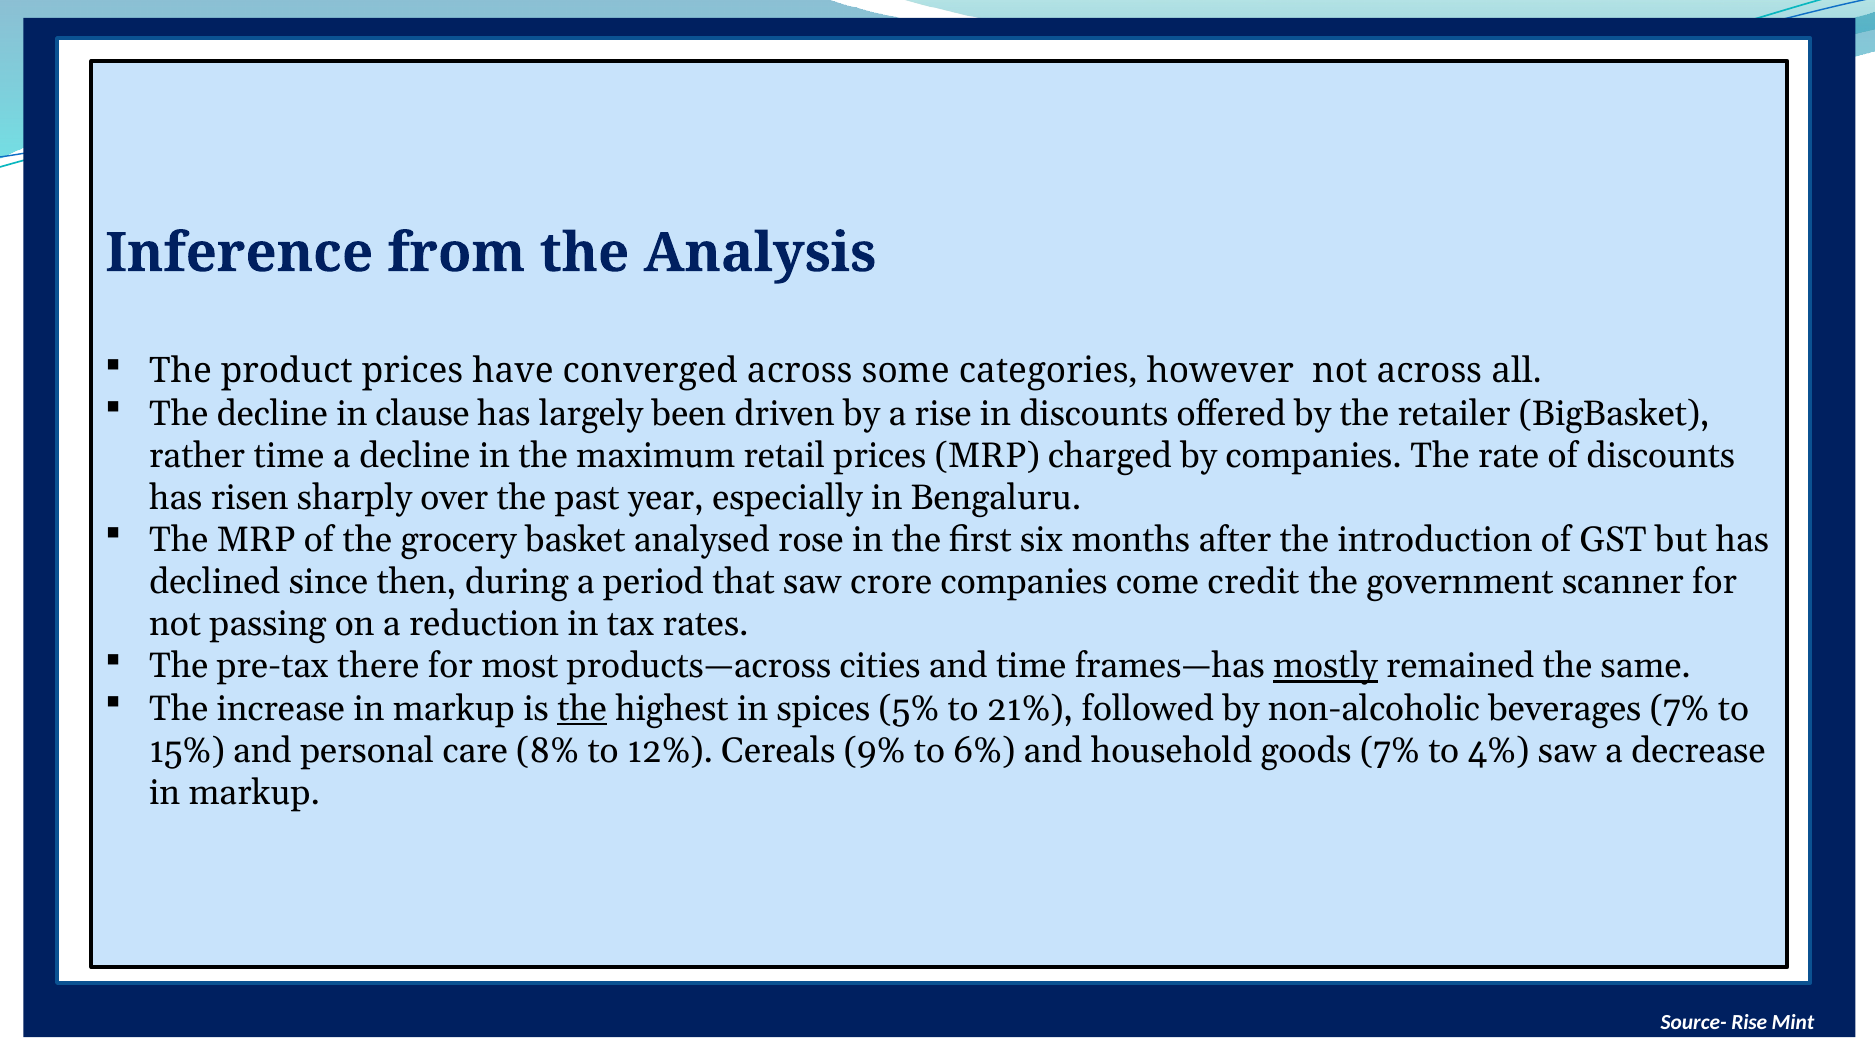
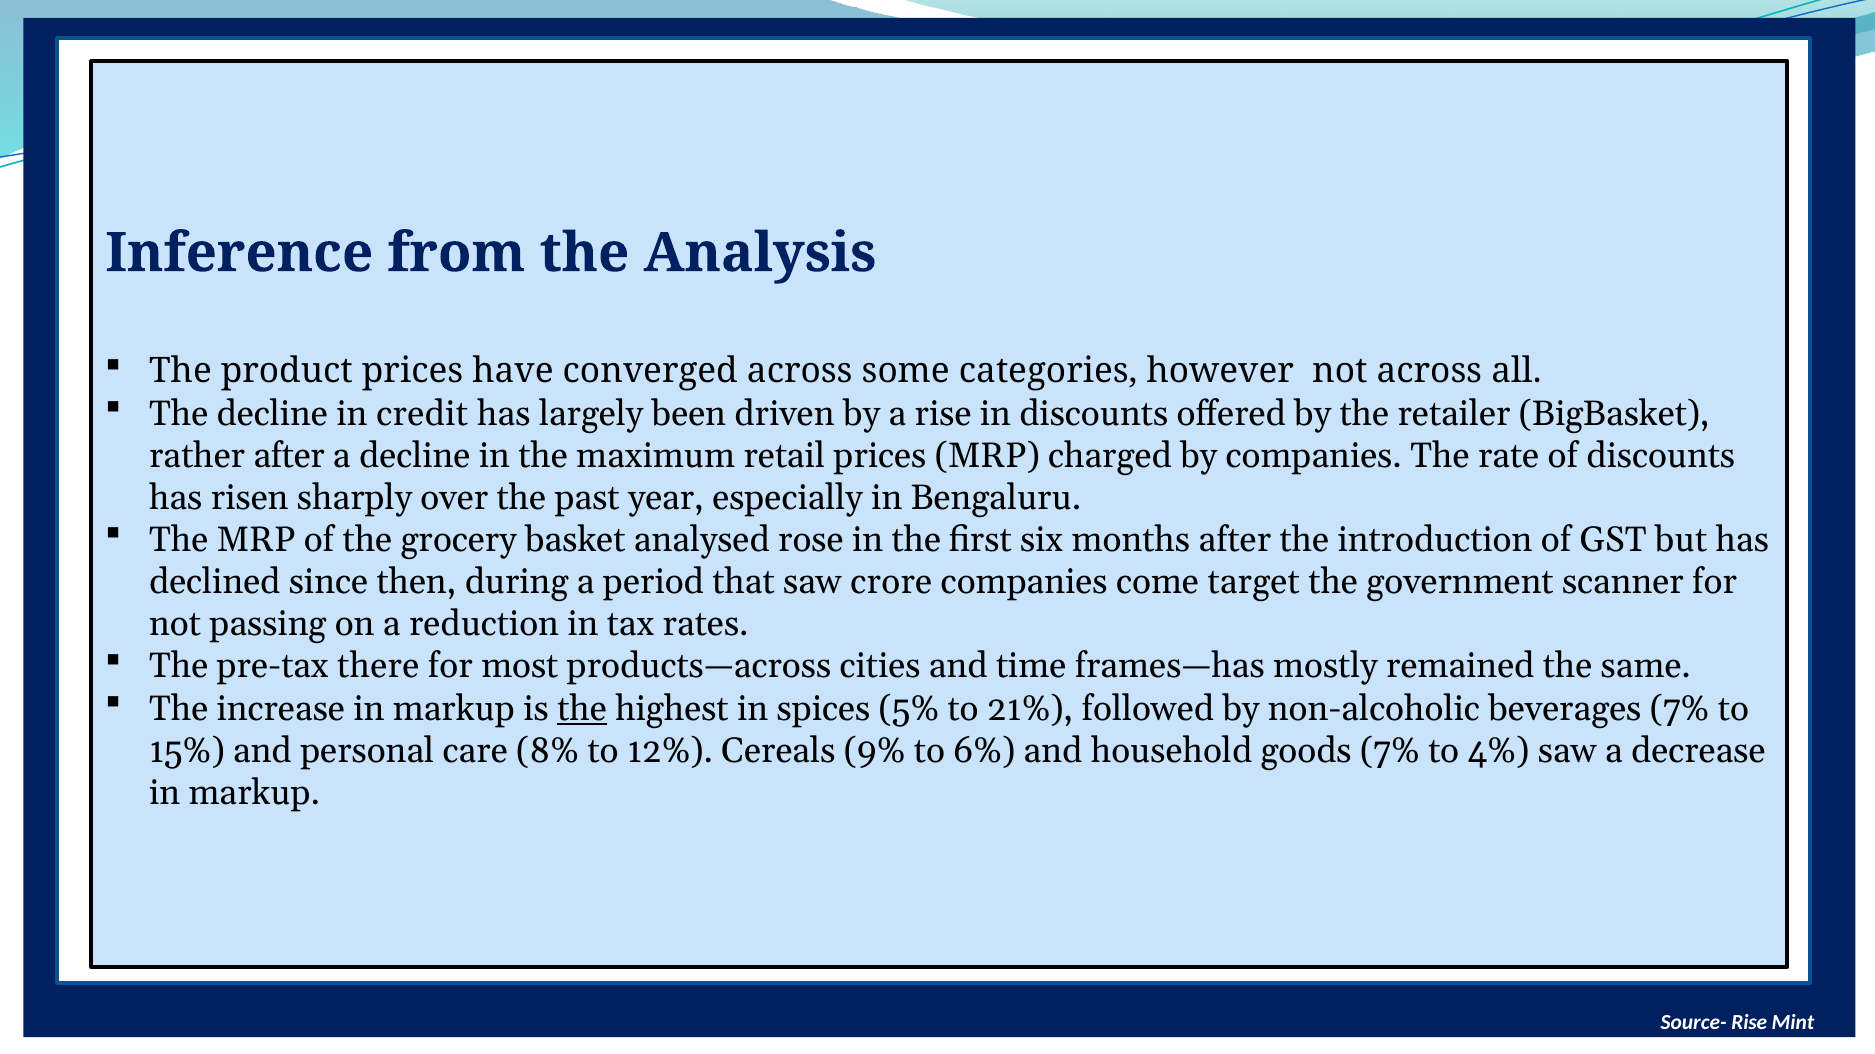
clause: clause -> credit (422, 414)
rather time: time -> after (289, 456)
credit: credit -> target (1254, 582)
mostly underline: present -> none (1325, 667)
